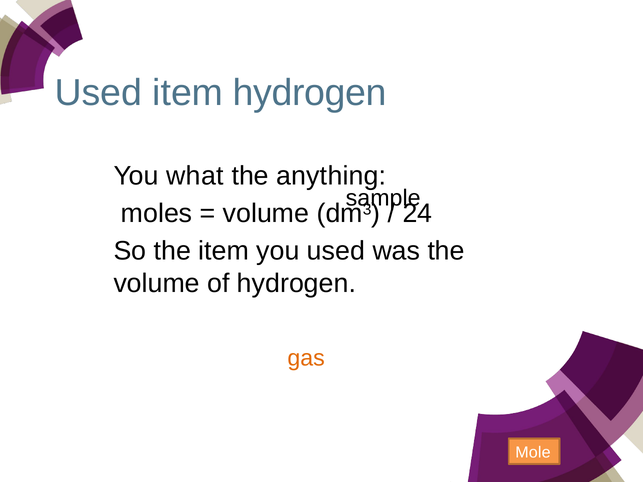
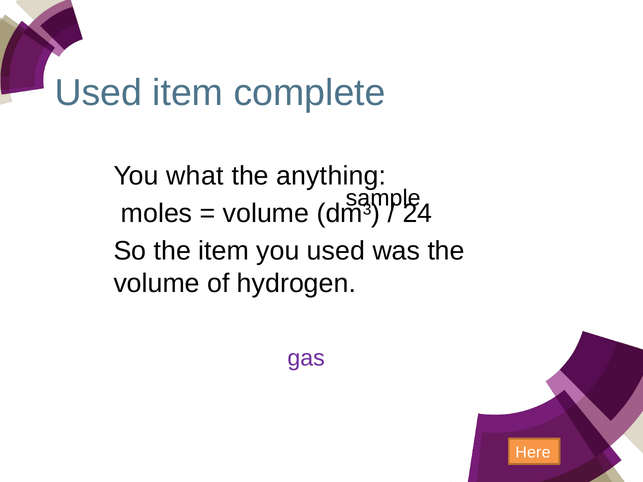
item hydrogen: hydrogen -> complete (310, 93)
gas colour: orange -> purple (306, 358)
Mole: Mole -> Here (533, 453)
